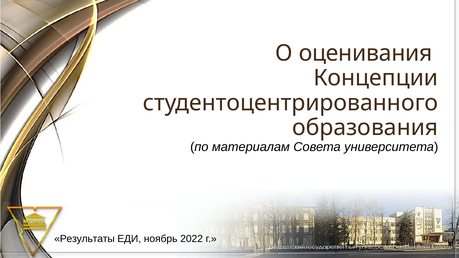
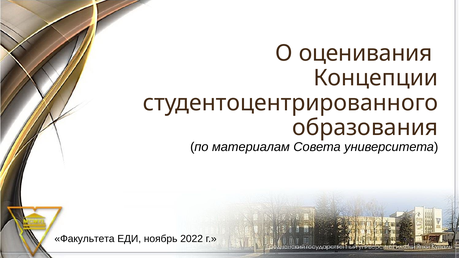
Результаты: Результаты -> Факультета (85, 239)
